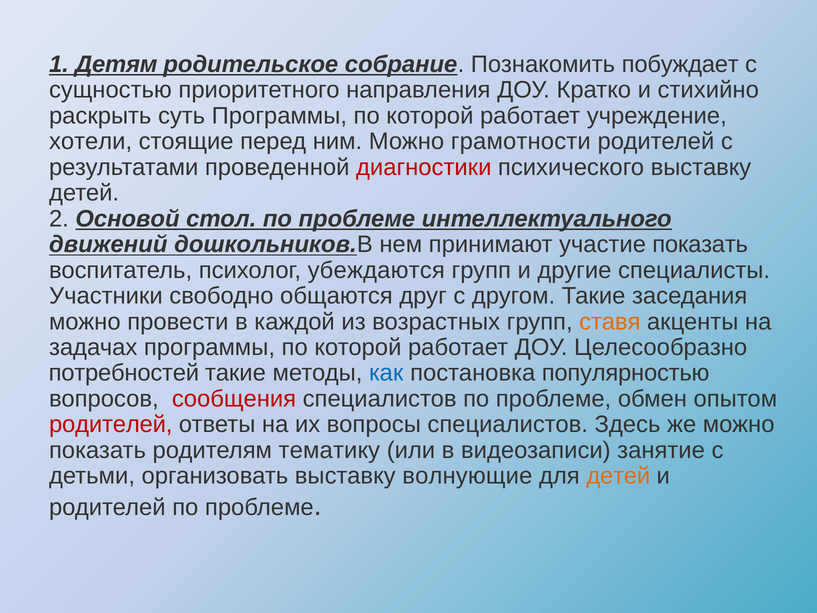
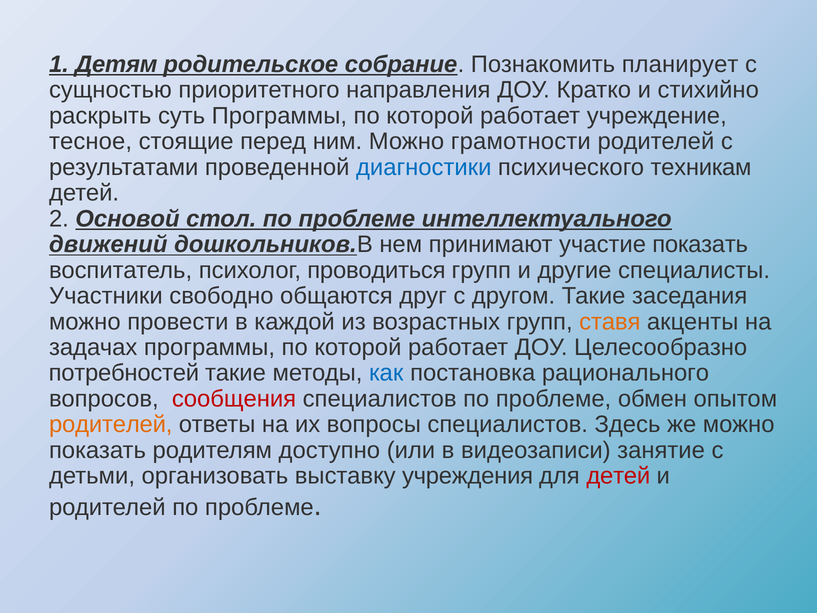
побуждает: побуждает -> планирует (680, 64)
хотели: хотели -> тесное (91, 141)
диагностики colour: red -> blue (424, 167)
психического выставку: выставку -> техникам (701, 167)
убеждаются: убеждаются -> проводиться (376, 270)
популярностью: популярностью -> рационального (626, 373)
родителей colour: red -> orange (111, 424)
тематику: тематику -> доступно (329, 450)
волнующие: волнующие -> учреждения (468, 476)
детей colour: orange -> red (618, 476)
